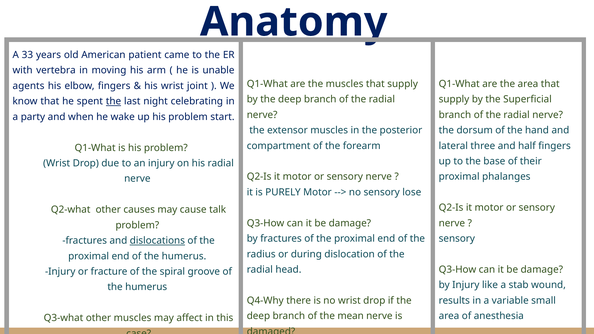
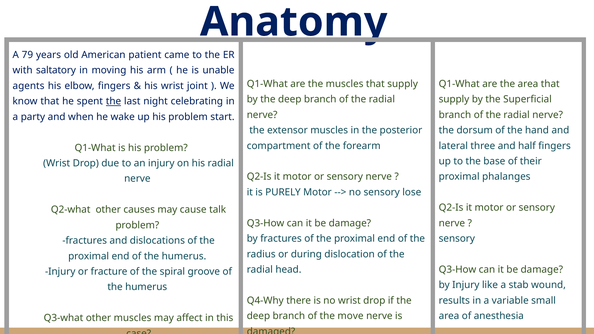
33: 33 -> 79 (27, 55)
vertebra: vertebra -> saltatory (56, 70)
dislocations underline: present -> none (157, 241)
mean: mean -> move (350, 316)
